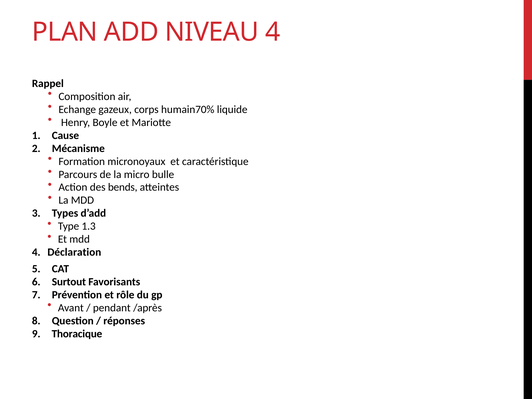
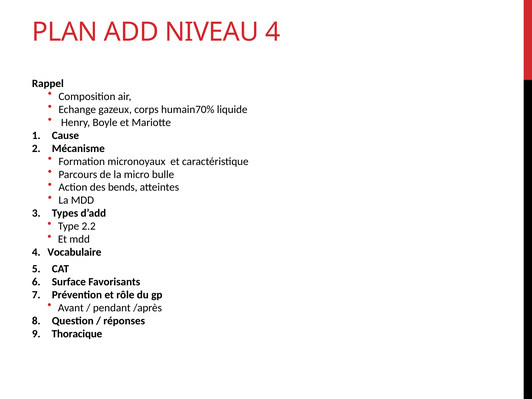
1.3: 1.3 -> 2.2 (89, 226)
Déclaration: Déclaration -> Vocabulaire (74, 252)
Surtout: Surtout -> Surface (69, 282)
